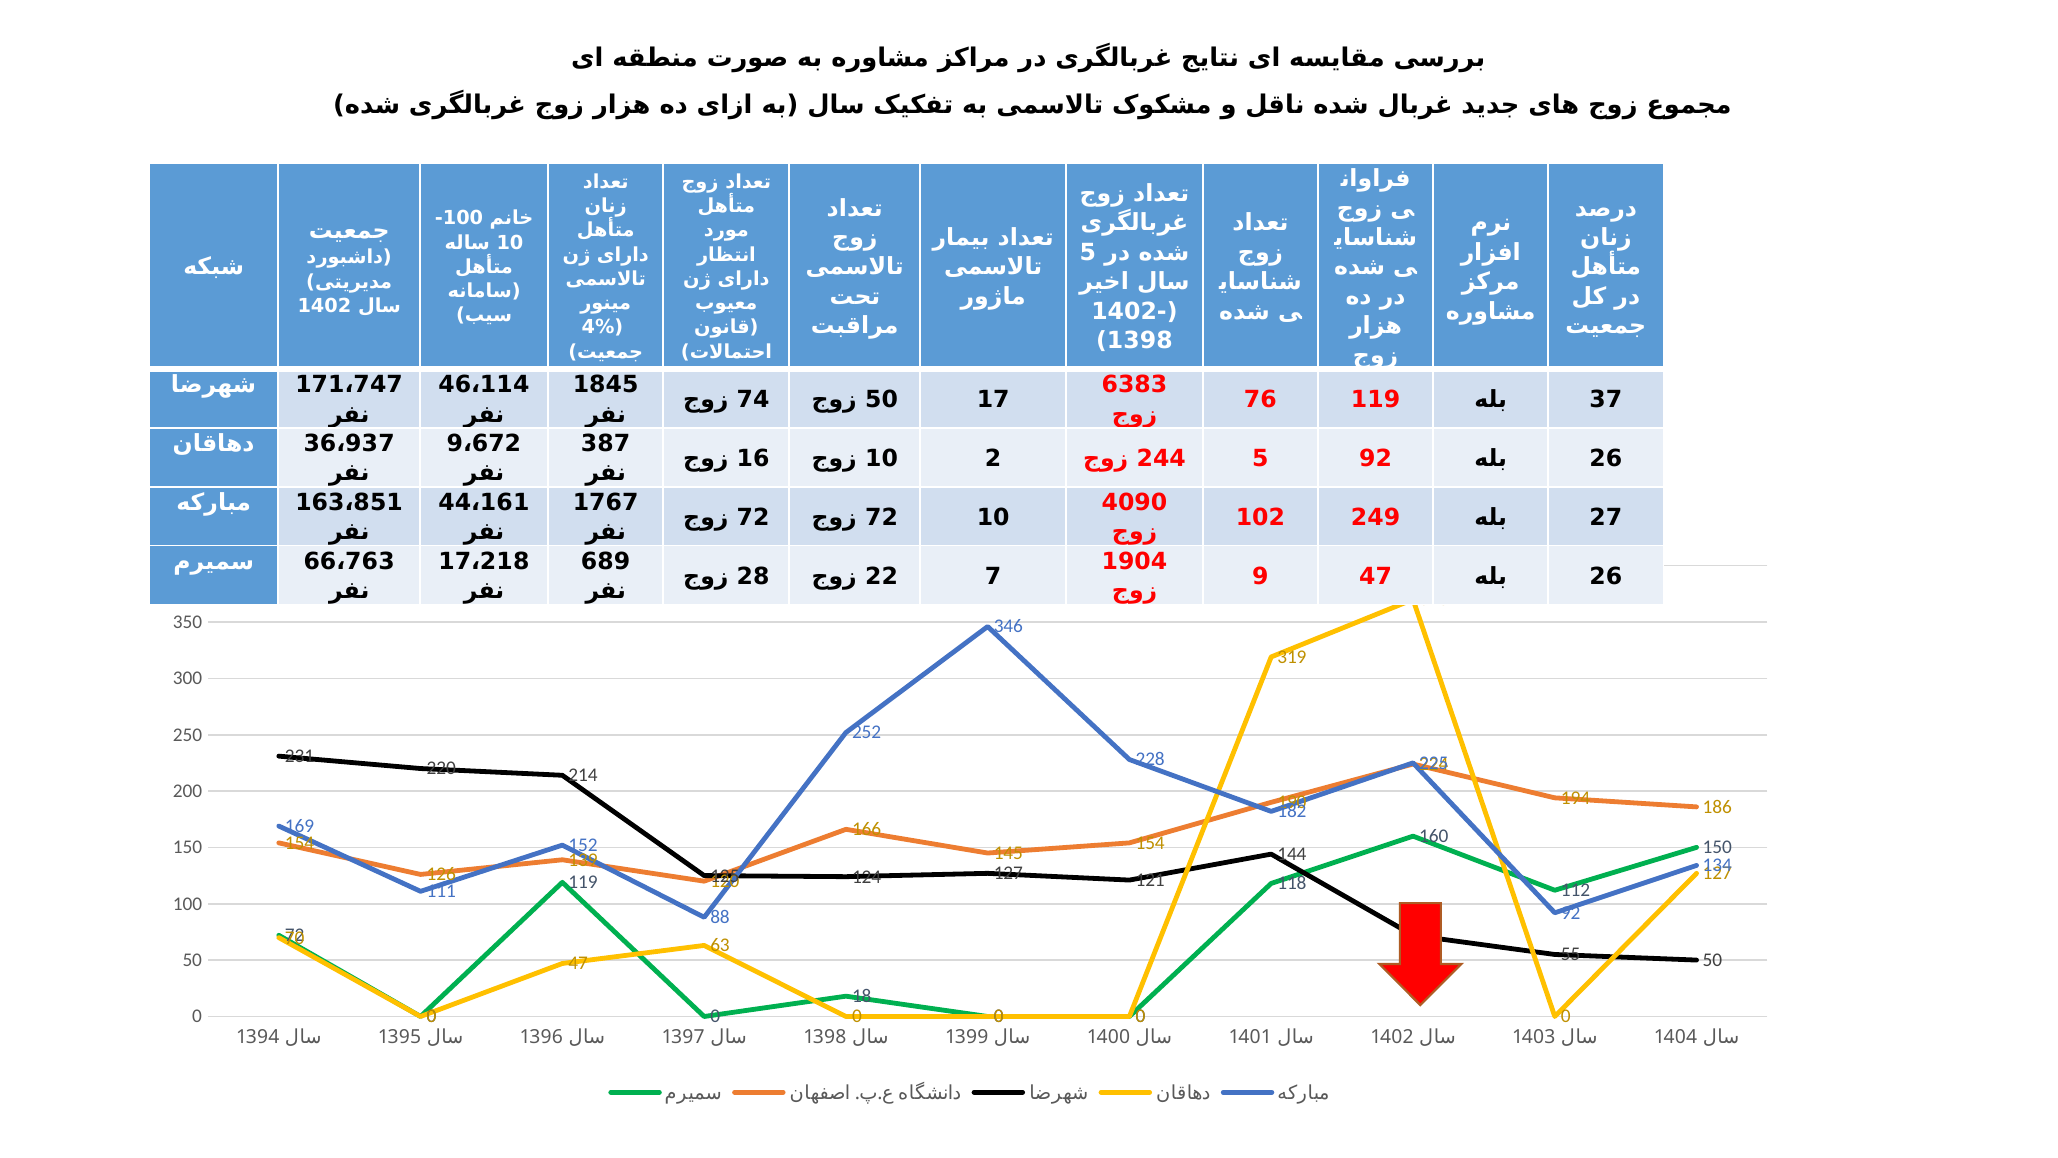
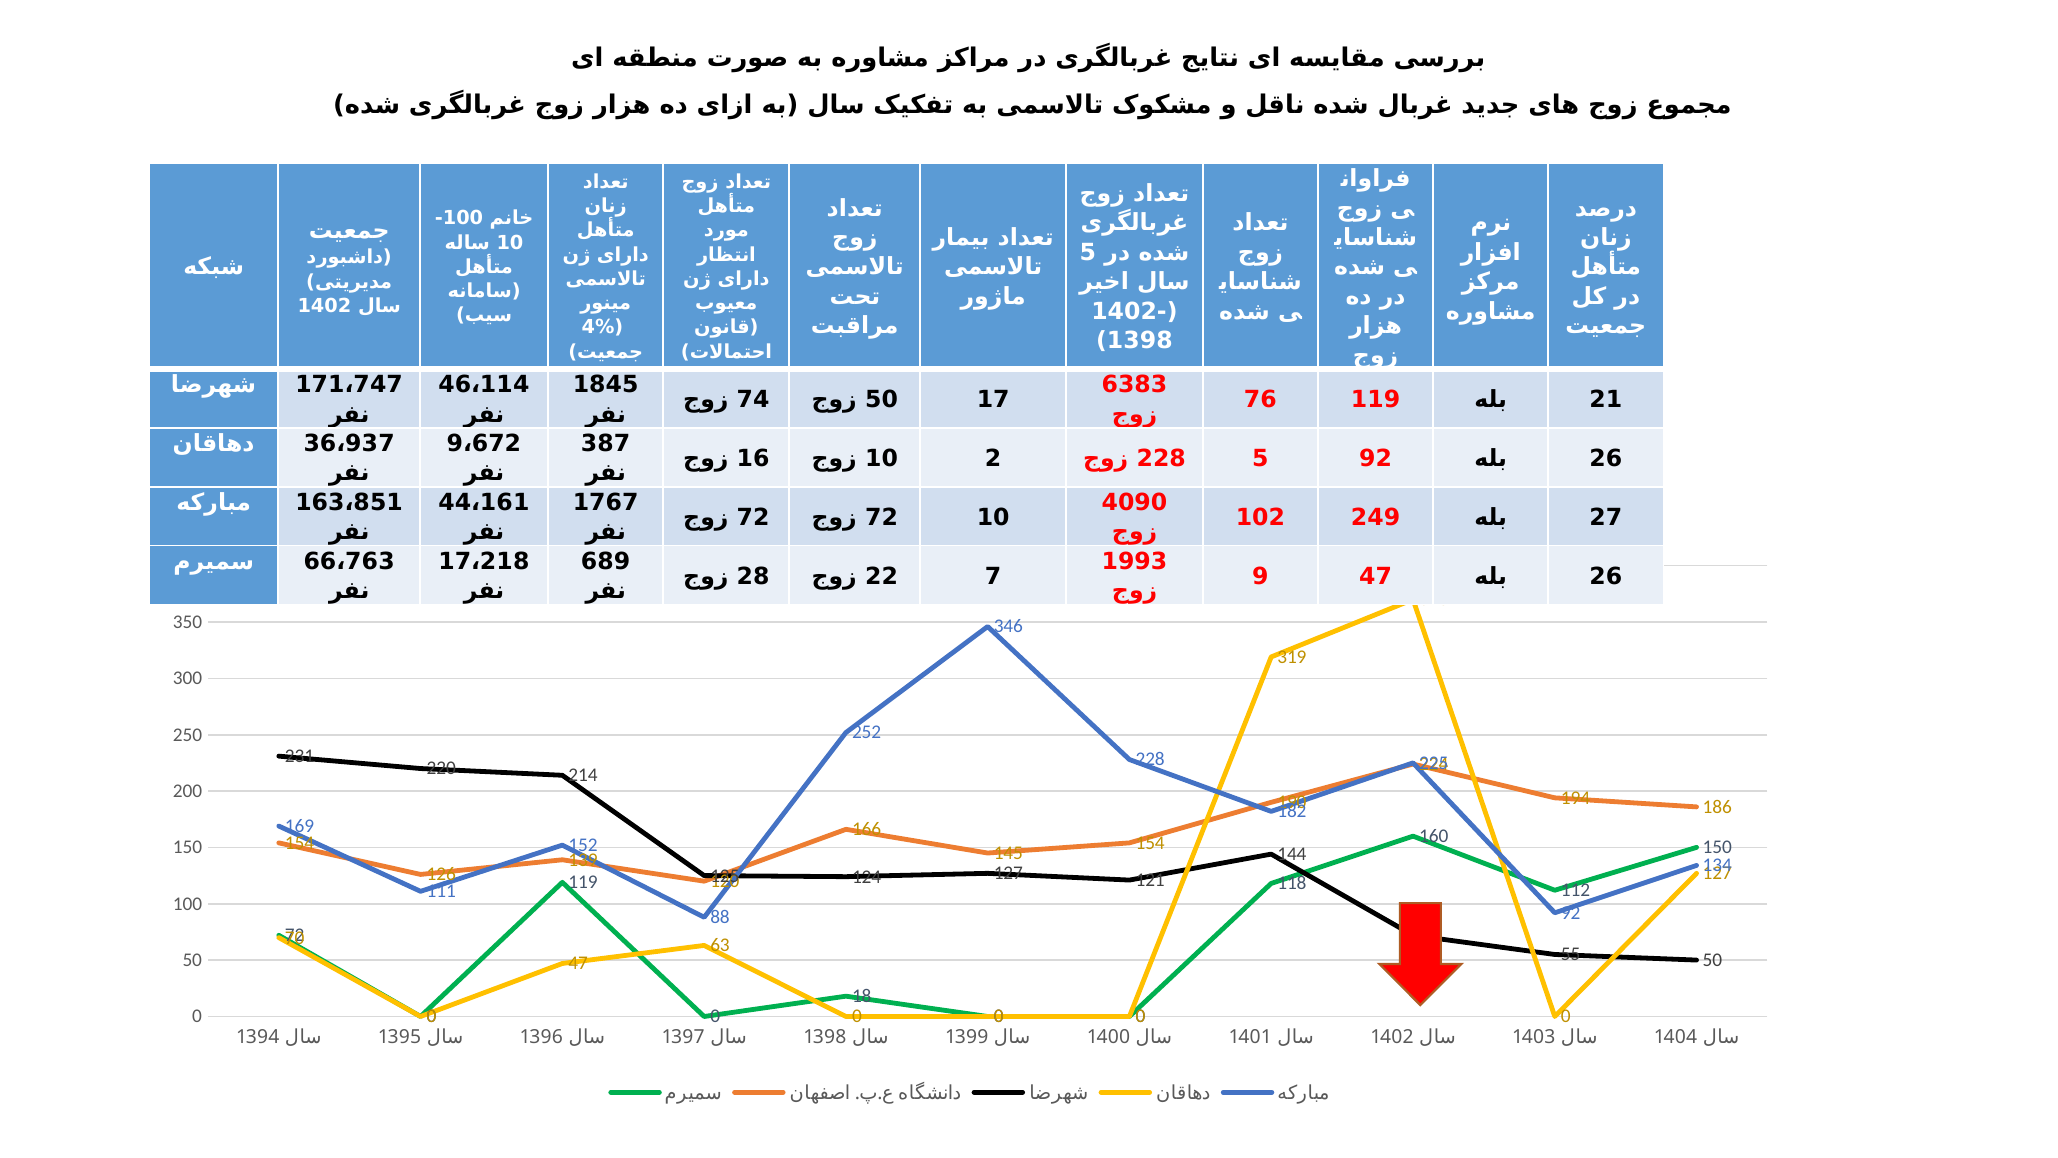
37: 37 -> 21 (1606, 399)
2 244: 244 -> 228 (1161, 458)
1904: 1904 -> 1993 (1134, 561)
